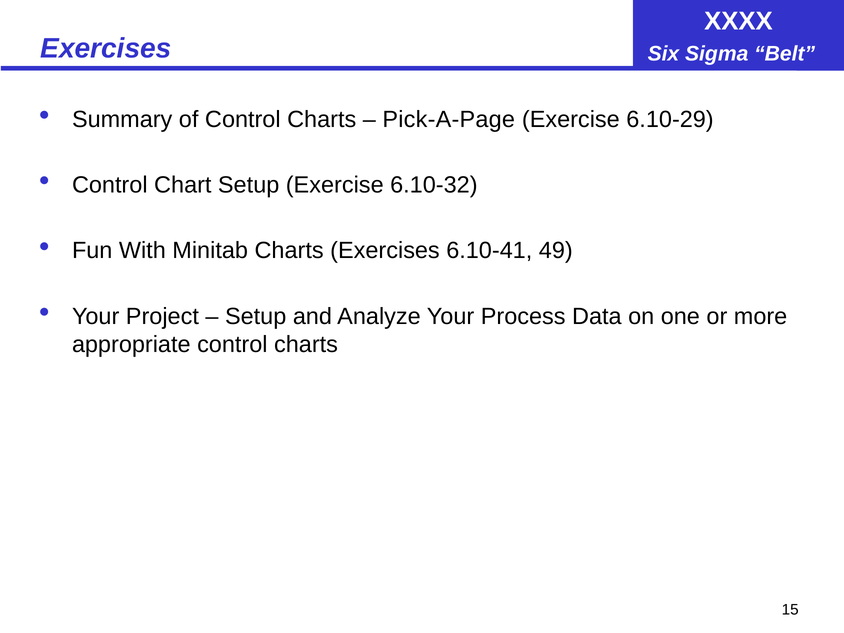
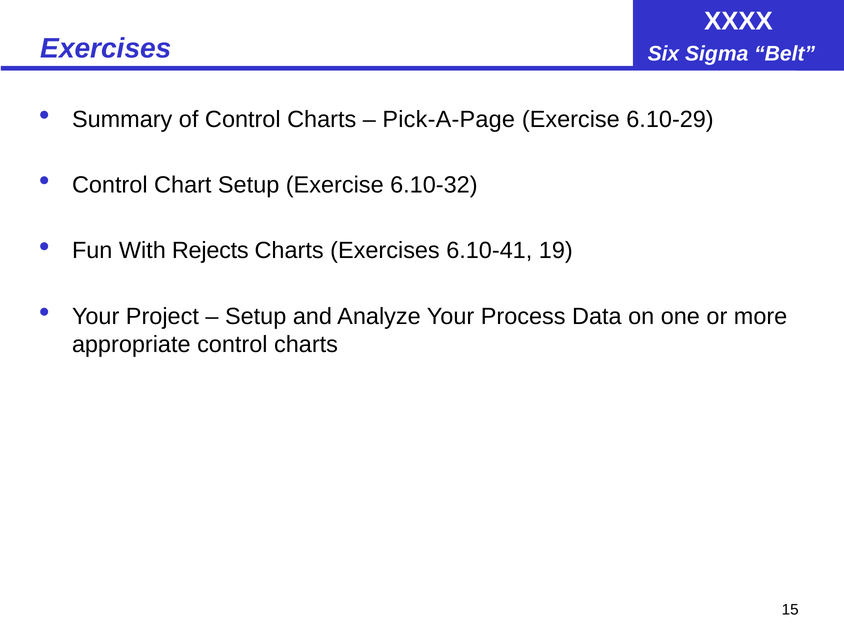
Minitab: Minitab -> Rejects (210, 251)
49: 49 -> 19 (556, 251)
